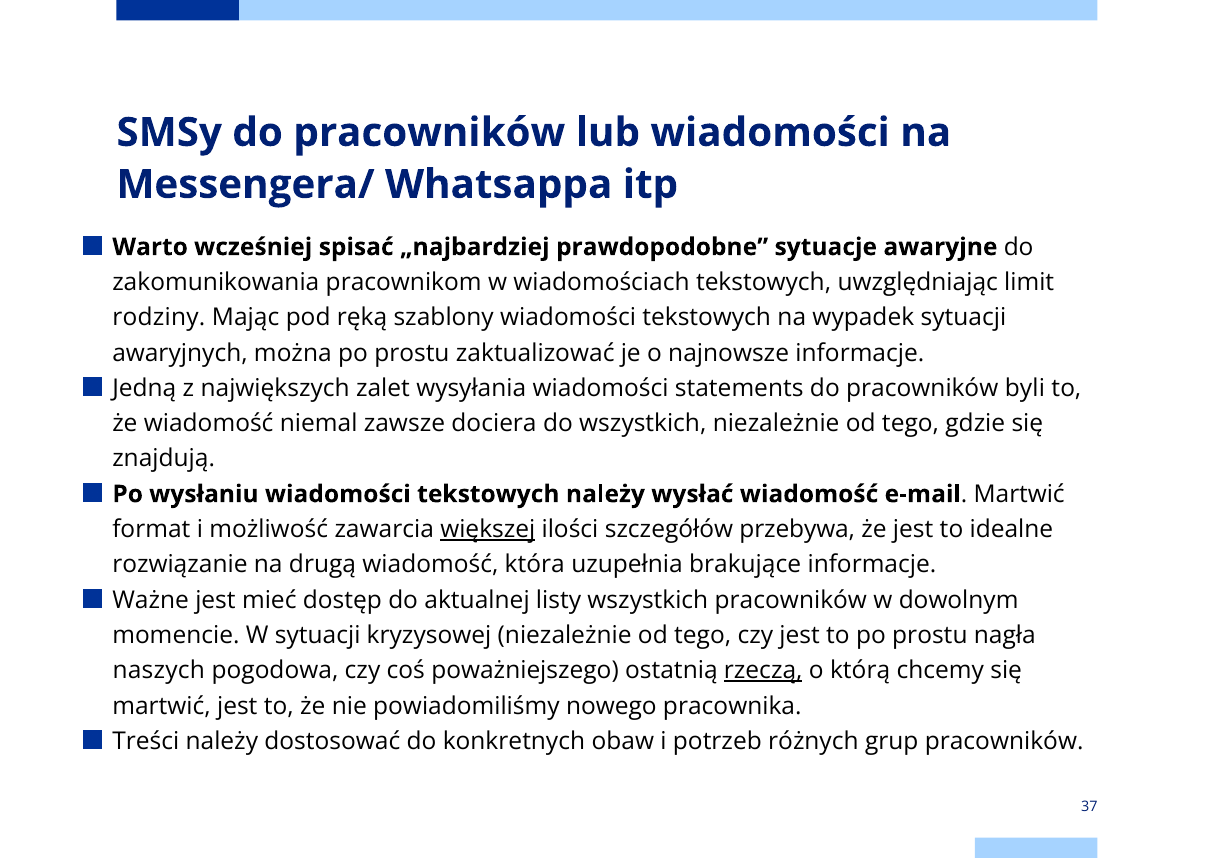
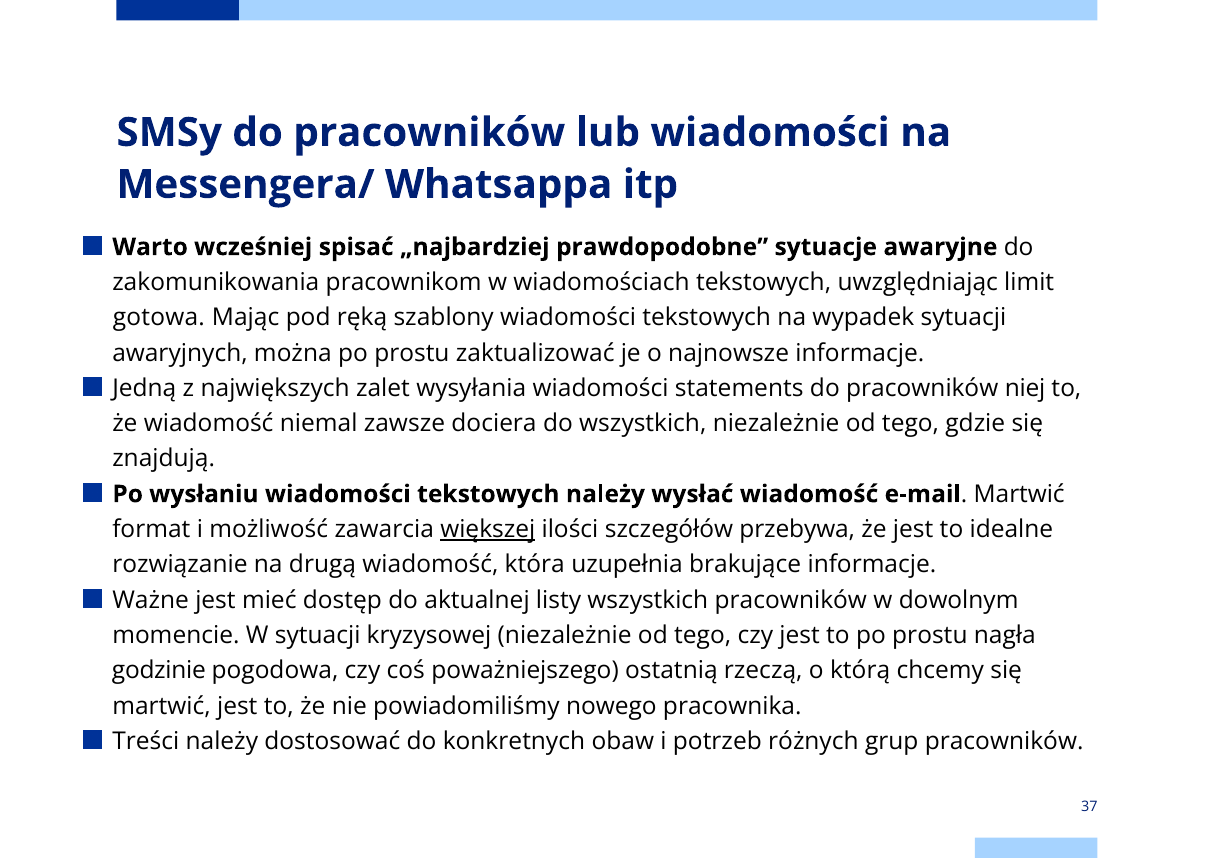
rodziny: rodziny -> gotowa (159, 318)
byli: byli -> niej (1025, 388)
naszych: naszych -> godzinie (159, 671)
rzeczą underline: present -> none (763, 671)
